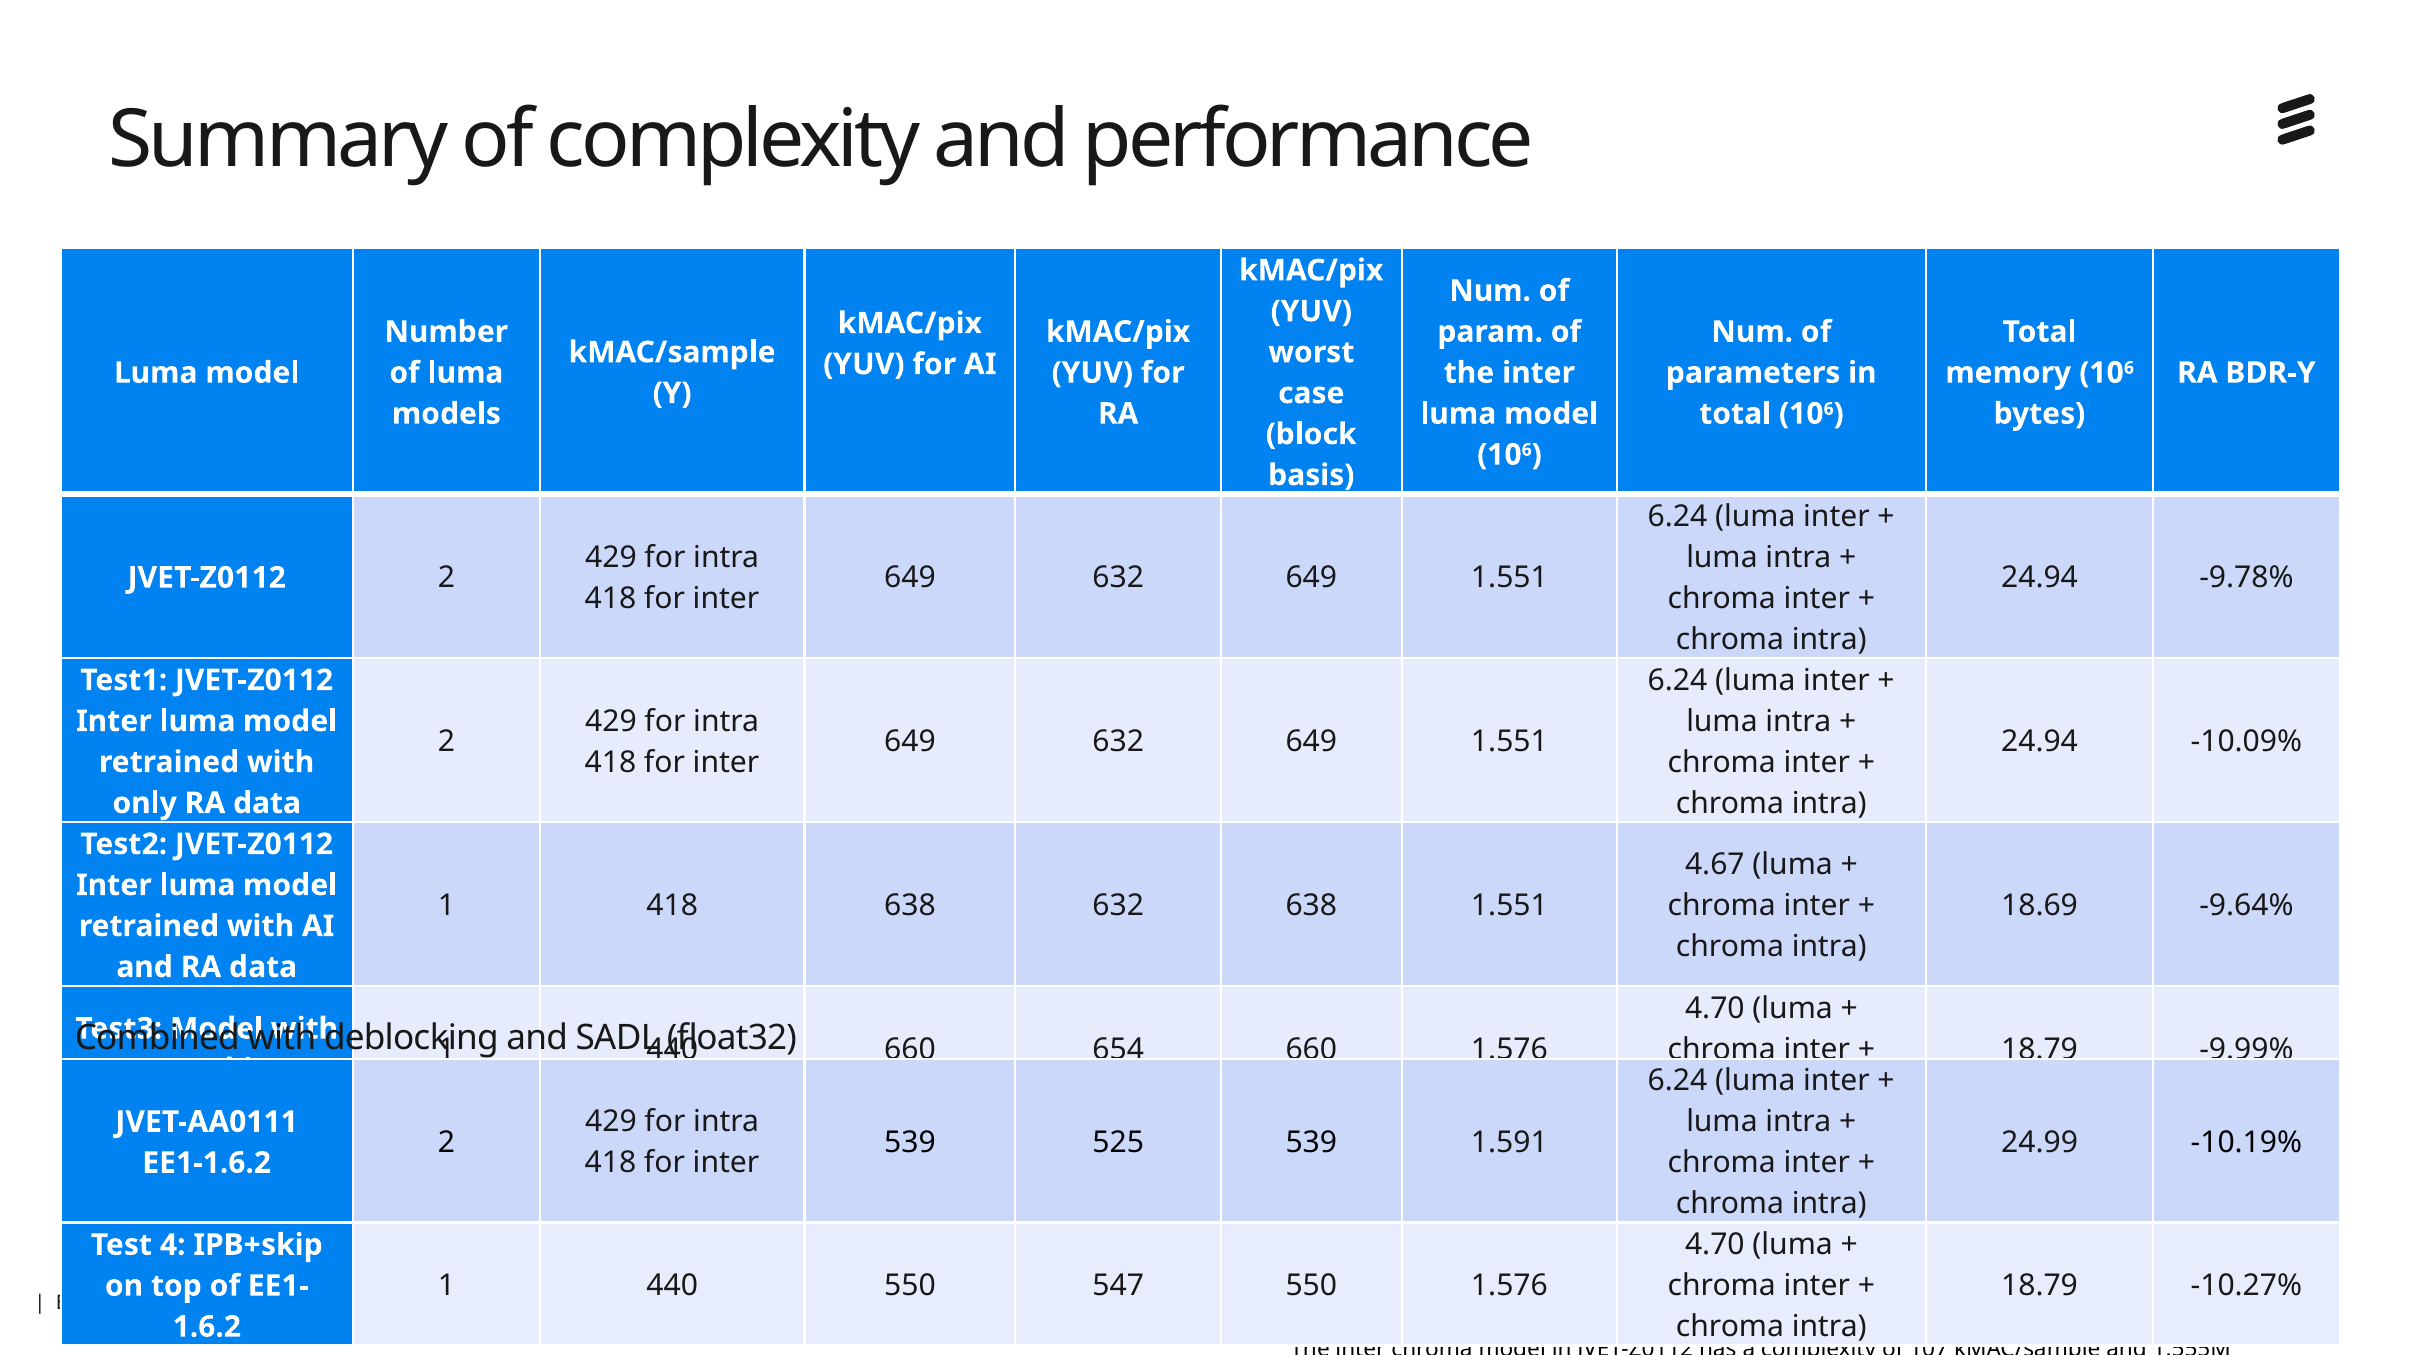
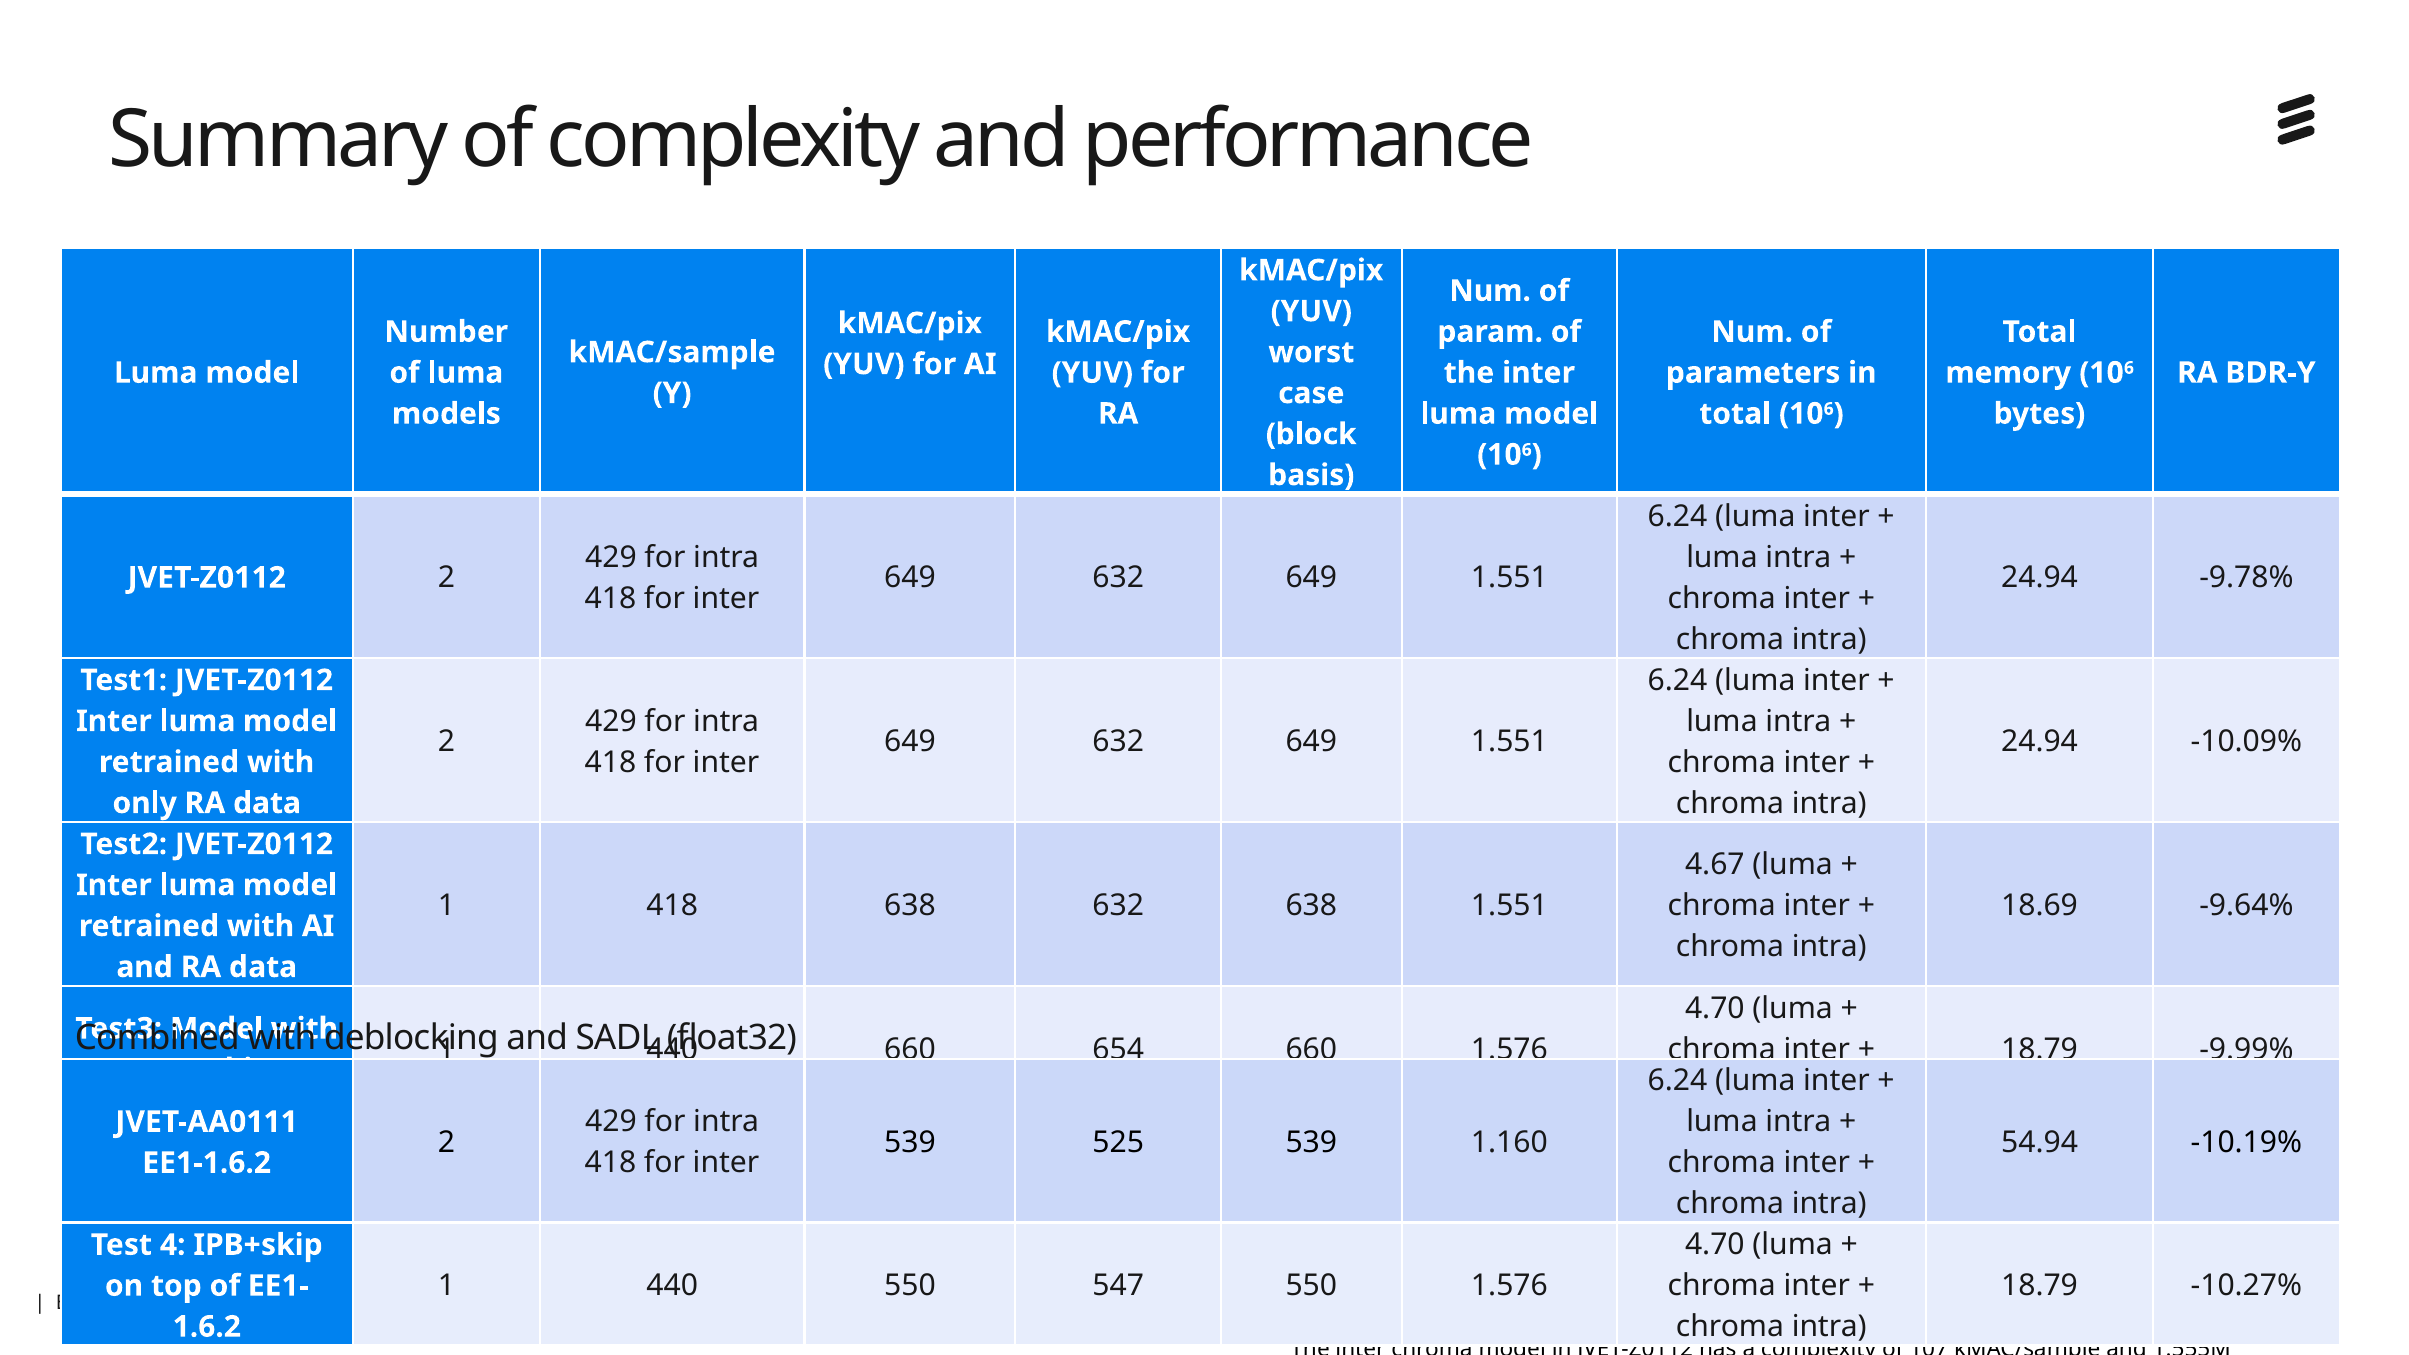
1.591: 1.591 -> 1.160 (1509, 1142)
24.99: 24.99 -> 54.94 (2040, 1142)
